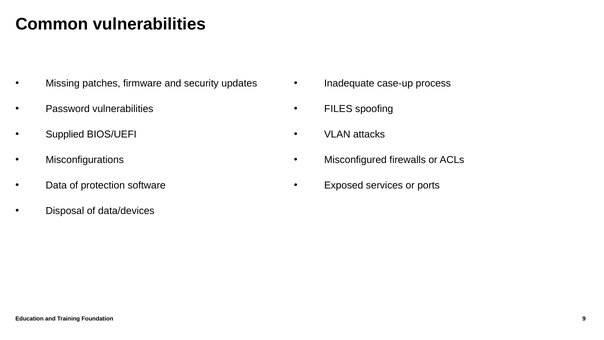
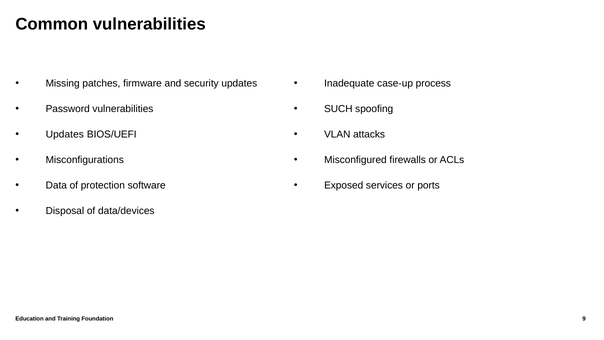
FILES: FILES -> SUCH (338, 109)
Supplied: Supplied -> Updates (65, 134)
